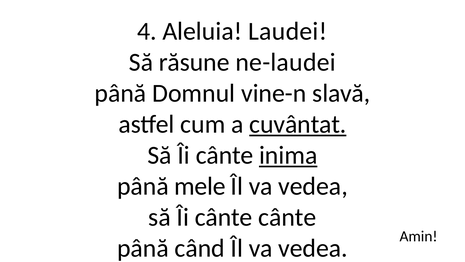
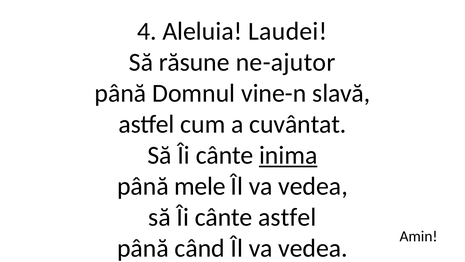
ne-laudei: ne-laudei -> ne-ajutor (286, 62)
cuvântat underline: present -> none (298, 124)
cânte cânte: cânte -> astfel (287, 217)
